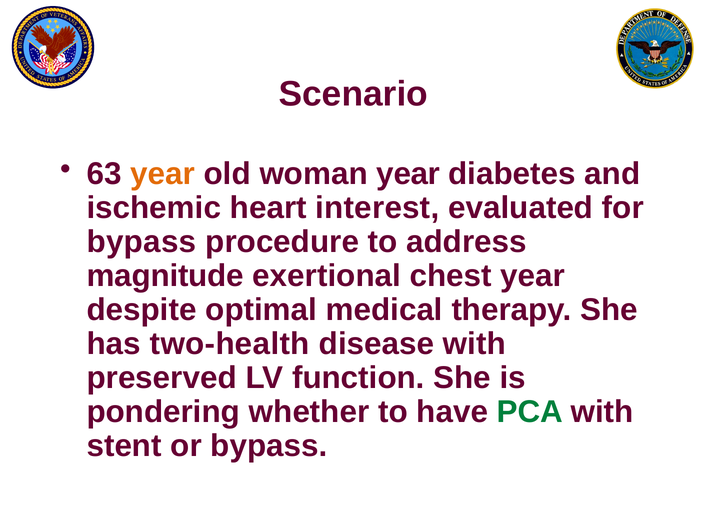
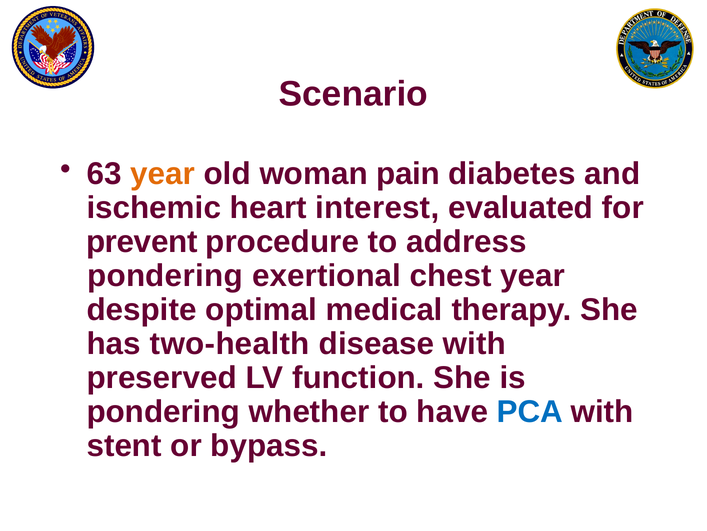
woman year: year -> pain (408, 174)
bypass: bypass -> prevent (142, 241)
magnitude: magnitude -> pondering (165, 275)
PCA colour: green -> blue (530, 411)
